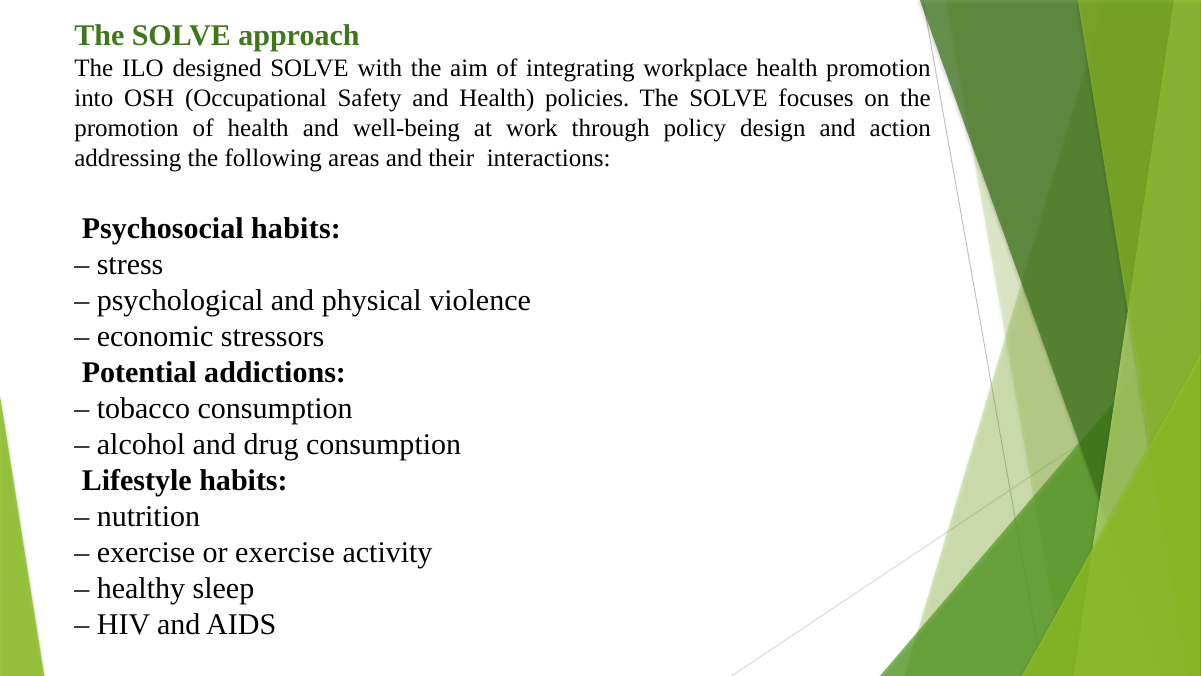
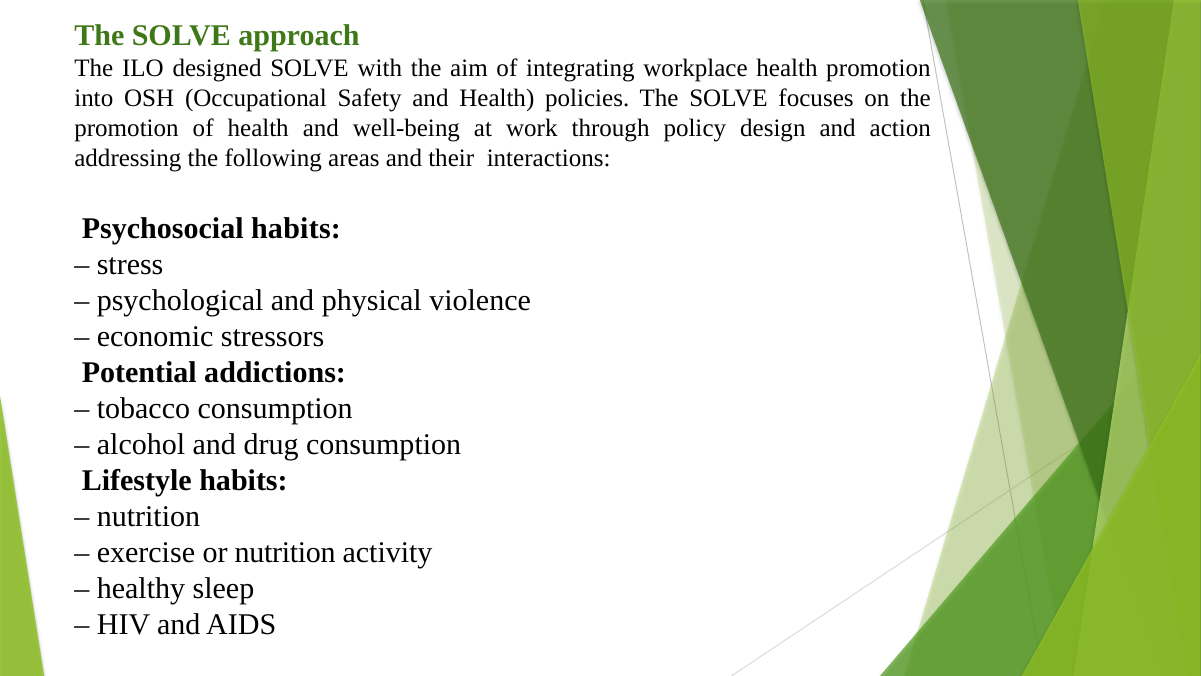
or exercise: exercise -> nutrition (285, 552)
